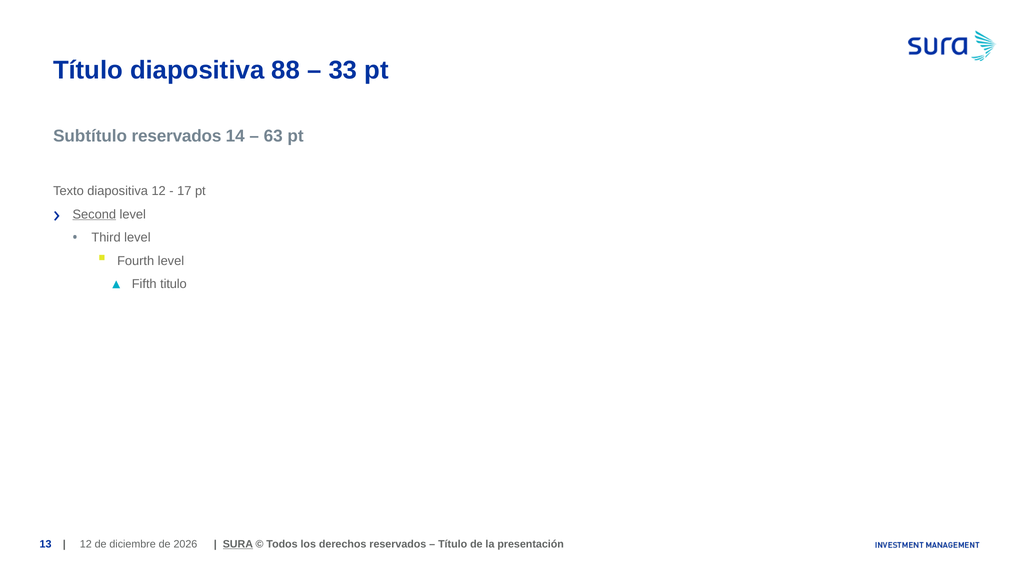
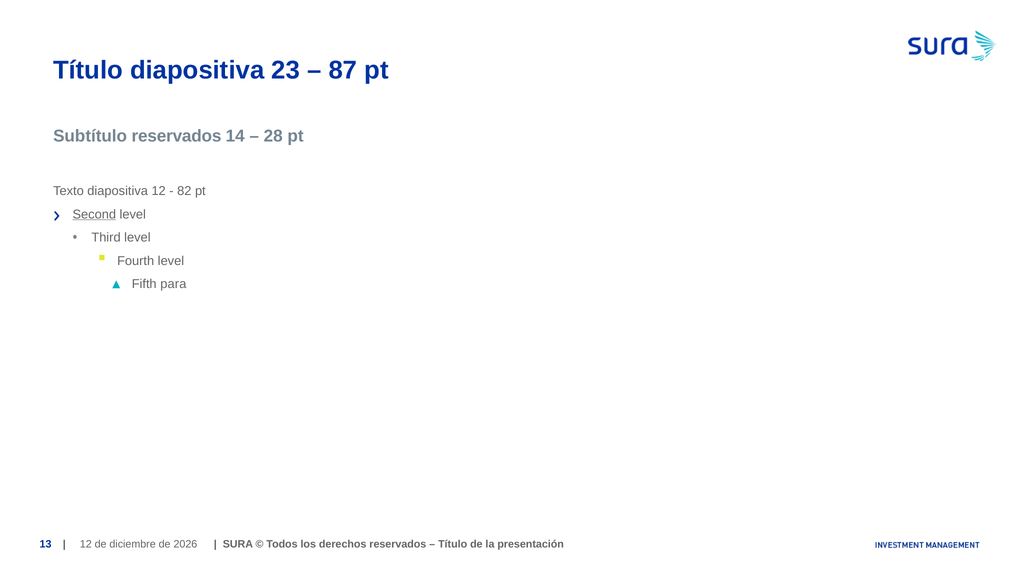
88: 88 -> 23 (286, 70)
33: 33 -> 87 (343, 70)
63: 63 -> 28 (273, 136)
17: 17 -> 82 (184, 191)
titulo: titulo -> para (173, 284)
SURA underline: present -> none (238, 544)
